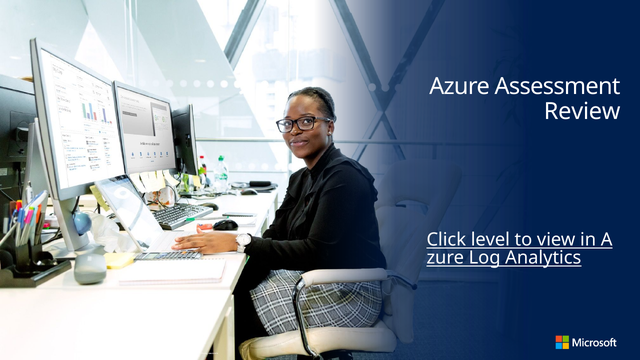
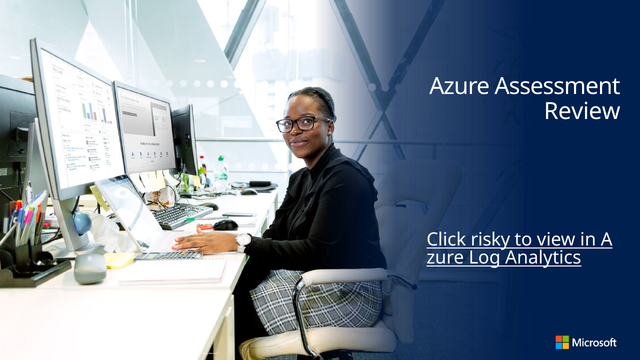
level: level -> risky (490, 240)
